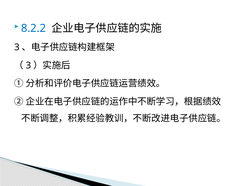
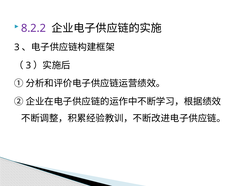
8.2.2 colour: blue -> purple (34, 28)
